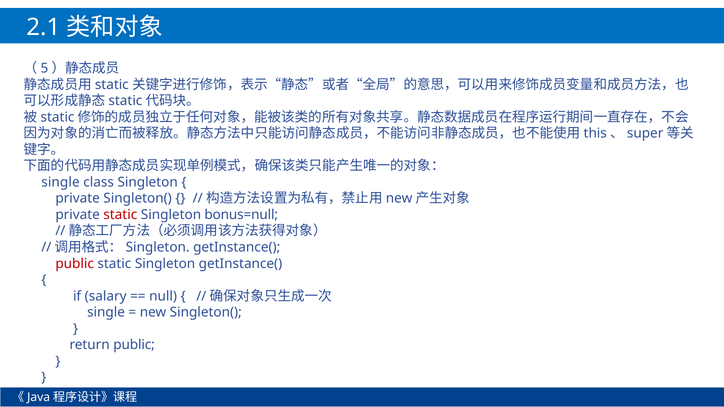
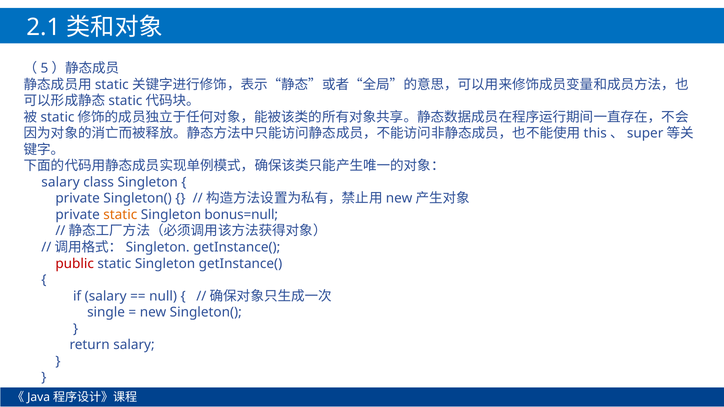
single: single -> salary (60, 182)
static colour: red -> orange (120, 215)
return public: public -> salary (134, 345)
